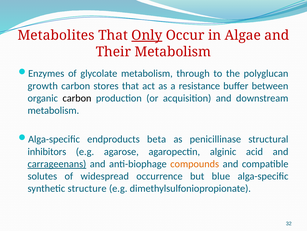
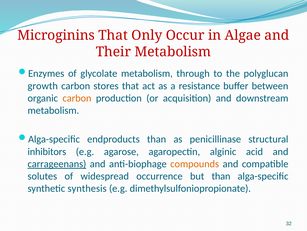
Metabolites: Metabolites -> Microginins (56, 35)
Only underline: present -> none (147, 35)
carbon colour: black -> orange (77, 98)
endproducts beta: beta -> than (157, 139)
but blue: blue -> than (221, 176)
structure: structure -> synthesis (87, 188)
